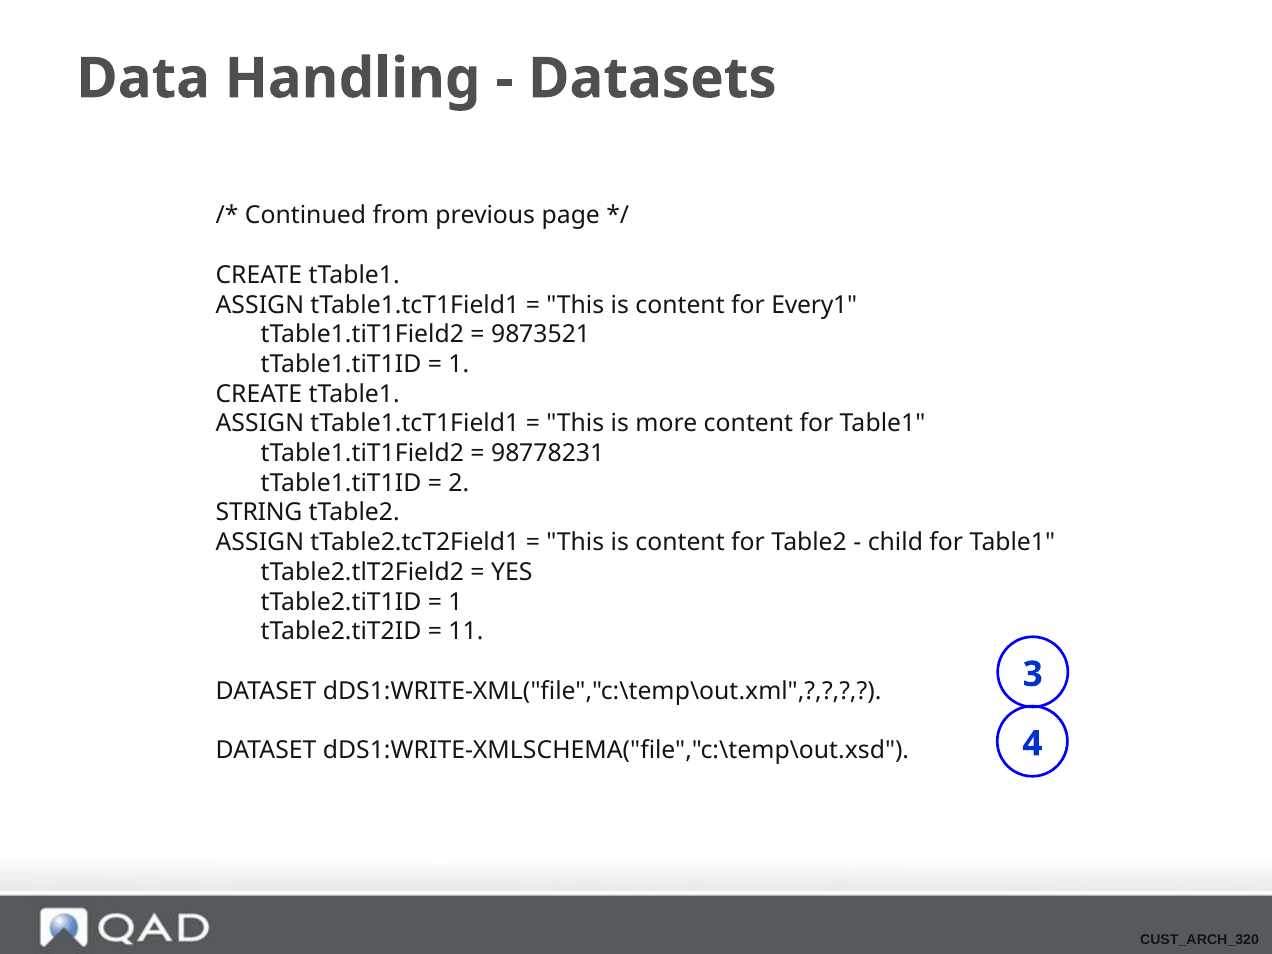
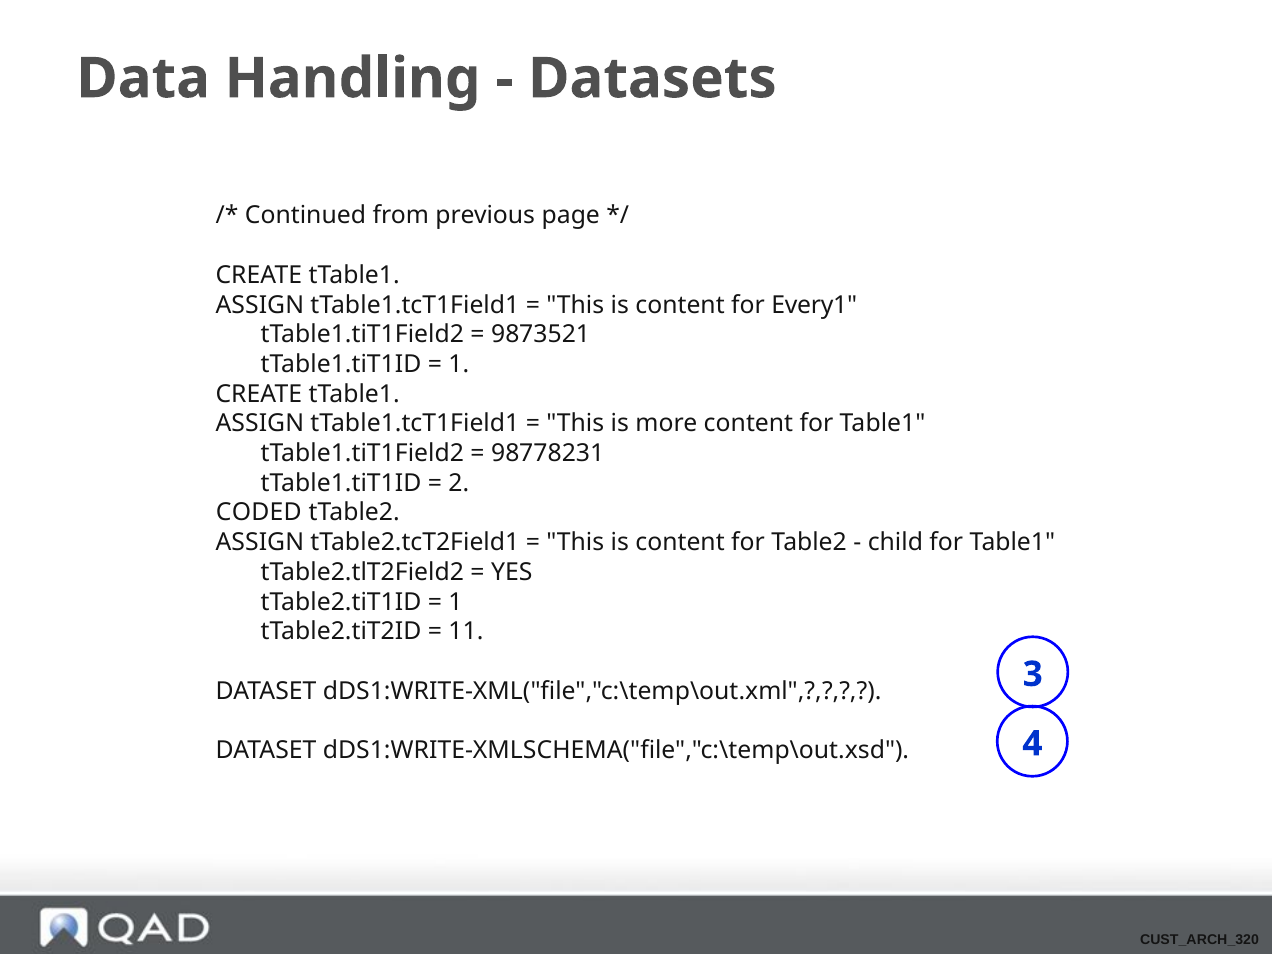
STRING: STRING -> CODED (259, 513)
